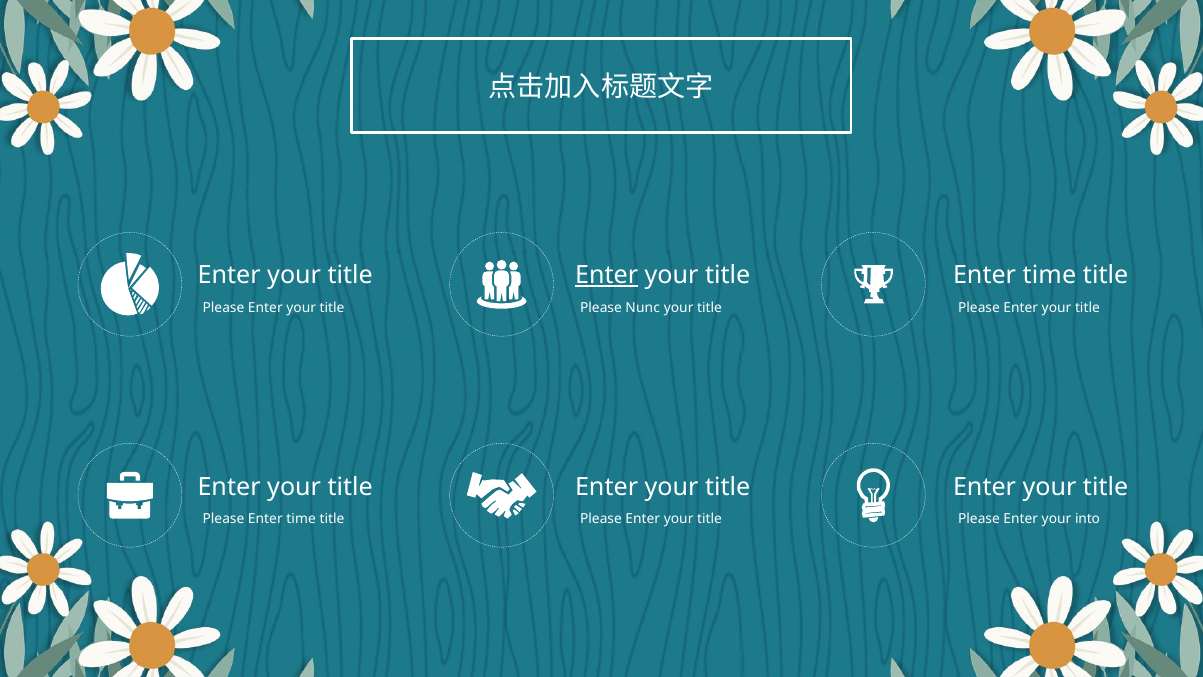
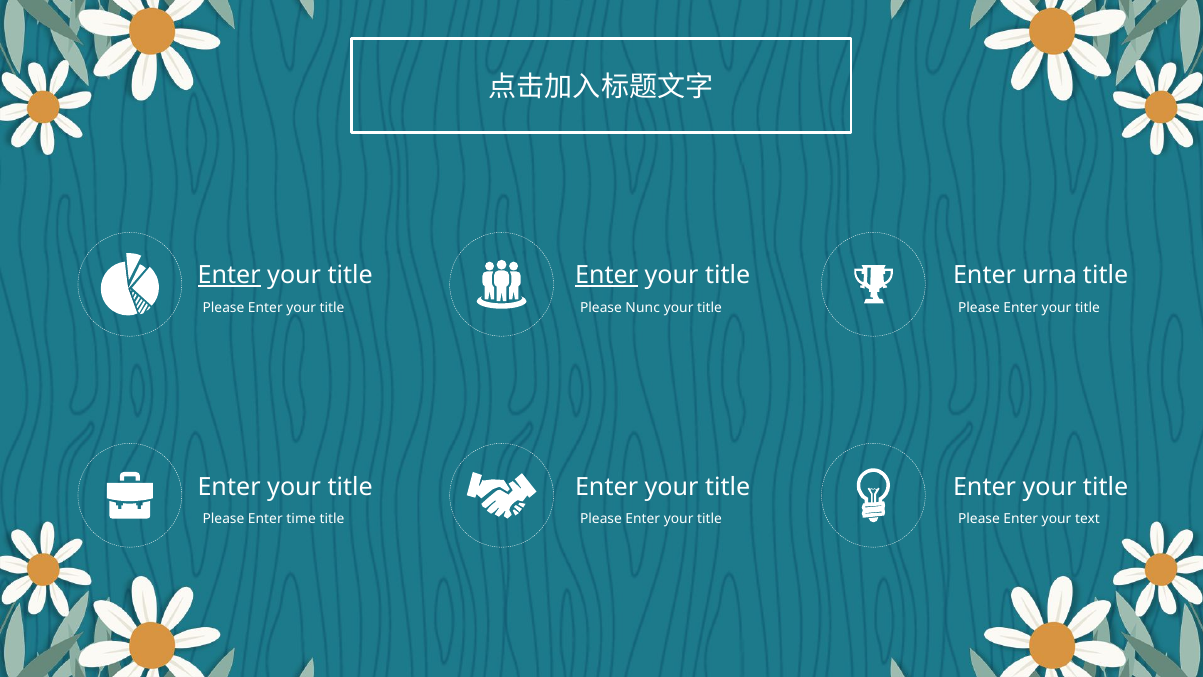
Enter underline: none -> present (229, 275)
time: time -> urna (1050, 275)
into: into -> text (1088, 519)
